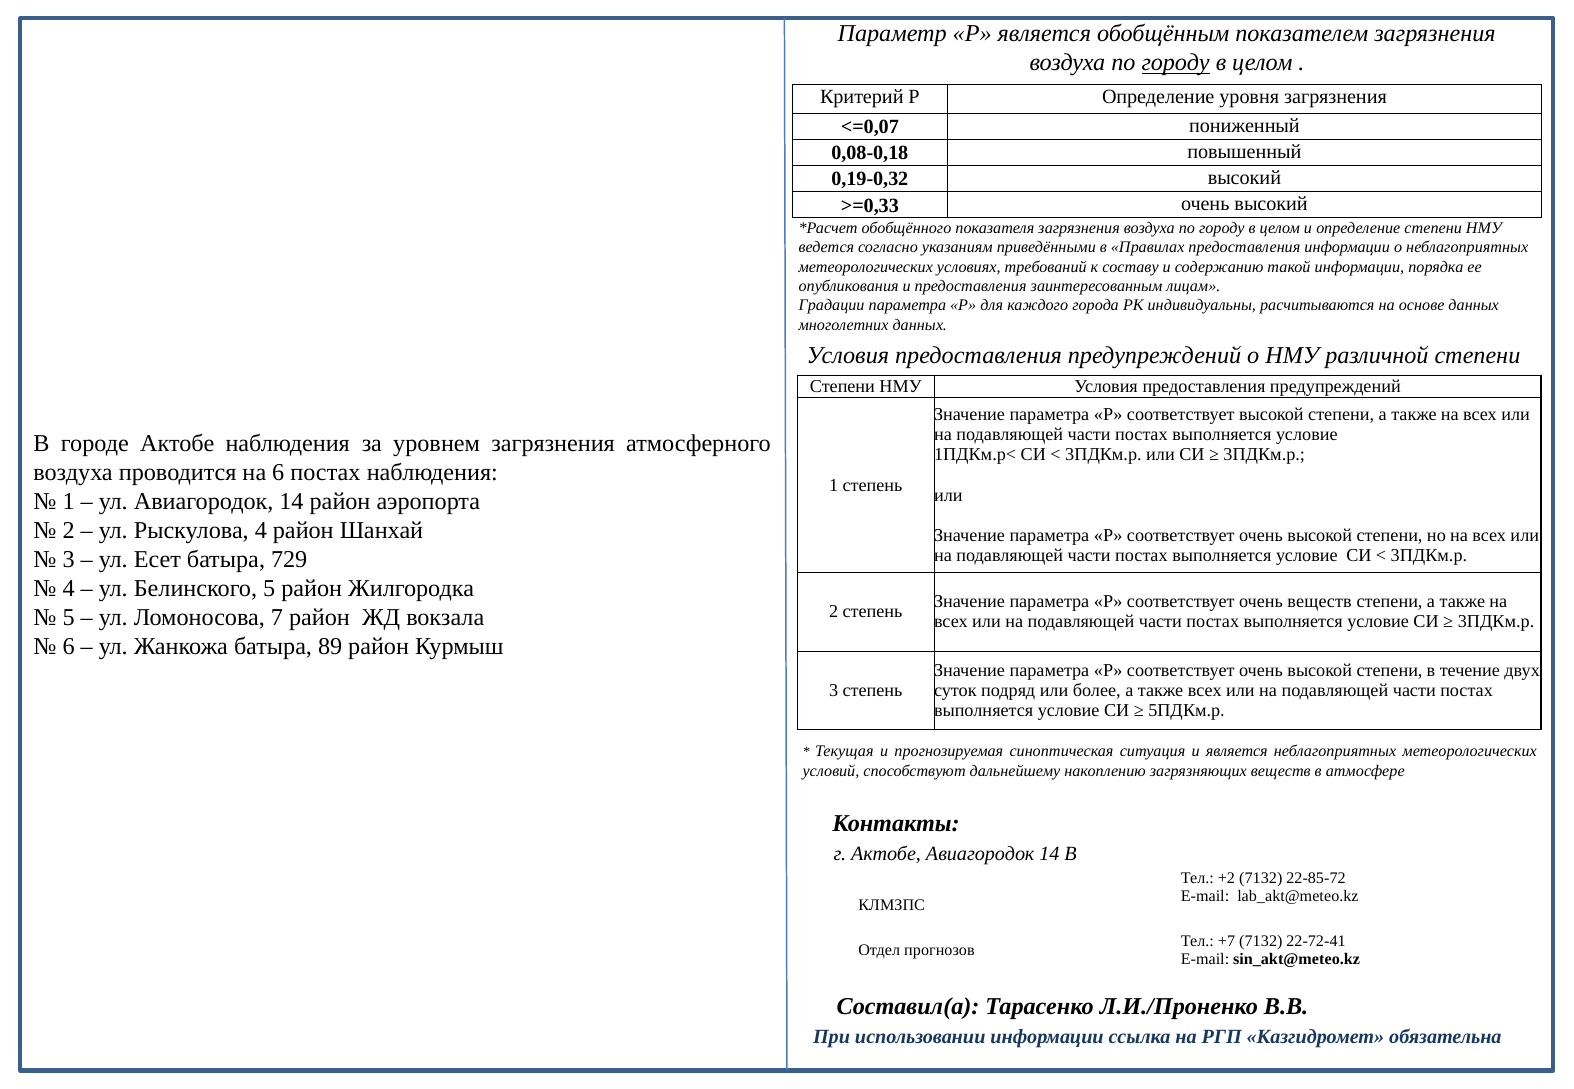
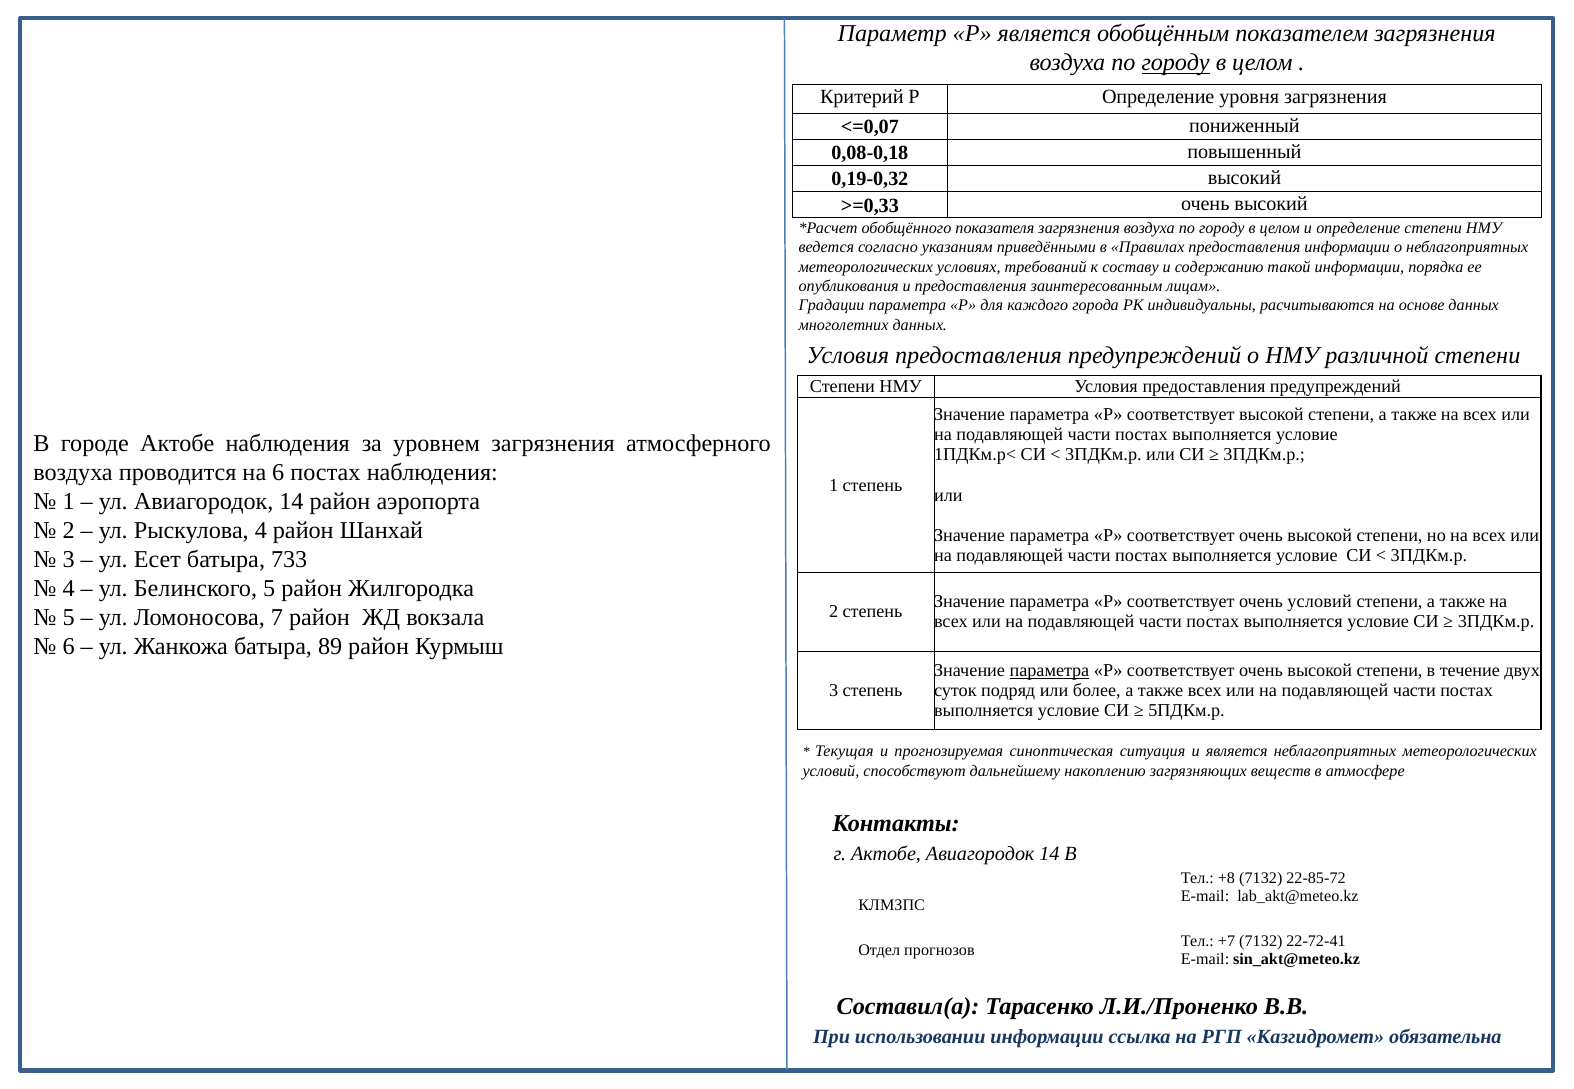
729: 729 -> 733 (289, 560)
очень веществ: веществ -> условий (1320, 602)
параметра underline: none -> present (1049, 671)
+2: +2 -> +8 (1226, 879)
